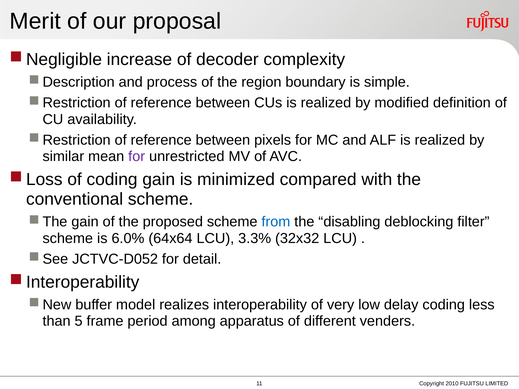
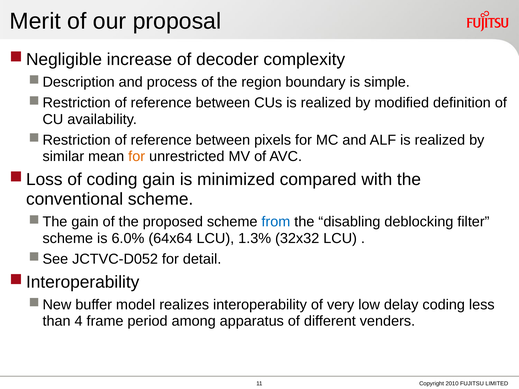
for colour: purple -> orange (137, 157)
3.3%: 3.3% -> 1.3% (255, 238)
5: 5 -> 4 (79, 321)
